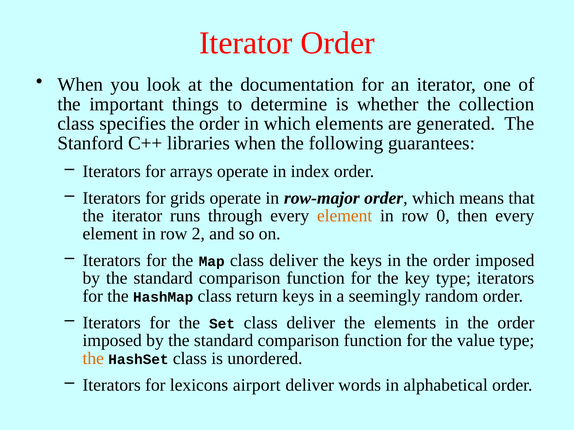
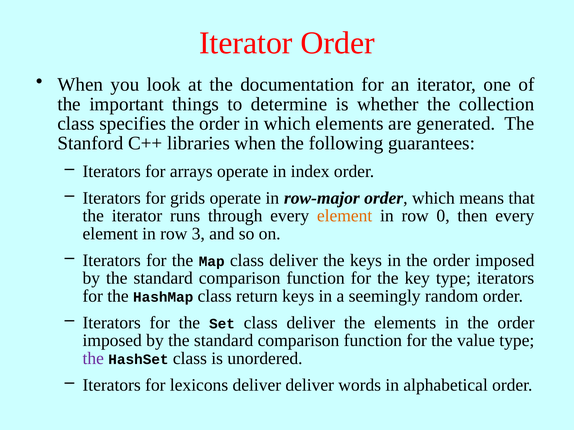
2: 2 -> 3 (198, 234)
the colour: orange -> purple (93, 359)
lexicons airport: airport -> deliver (257, 385)
